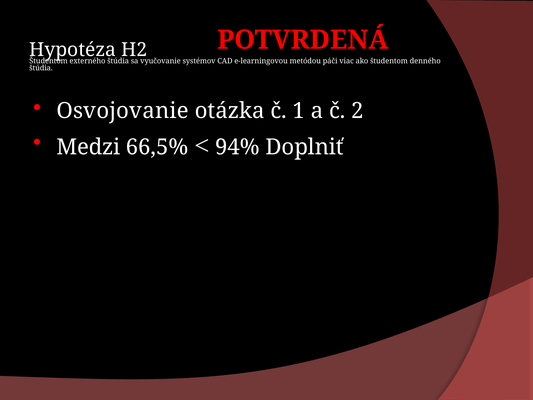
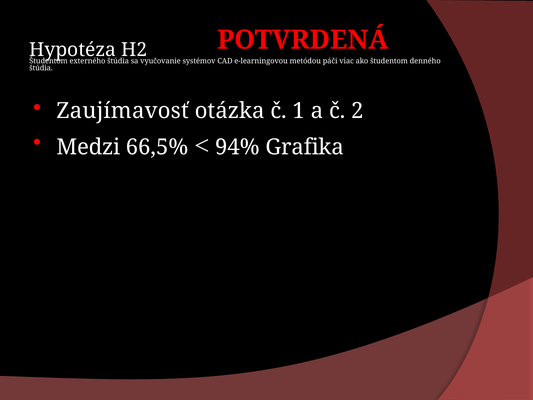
Osvojovanie: Osvojovanie -> Zaujímavosť (123, 111)
Doplniť: Doplniť -> Grafika (305, 147)
